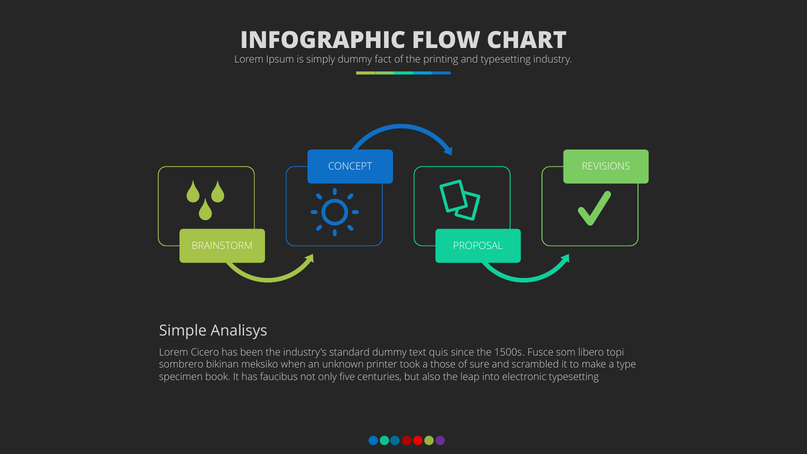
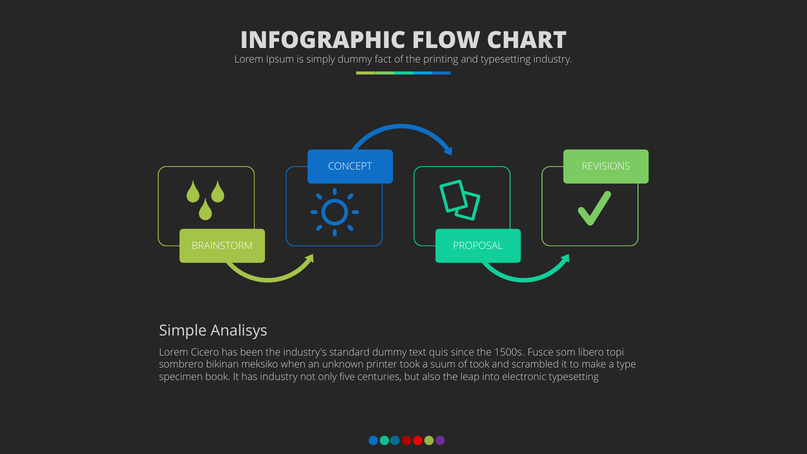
those: those -> suum (443, 365)
of sure: sure -> took (480, 365)
has faucibus: faucibus -> industry (279, 377)
